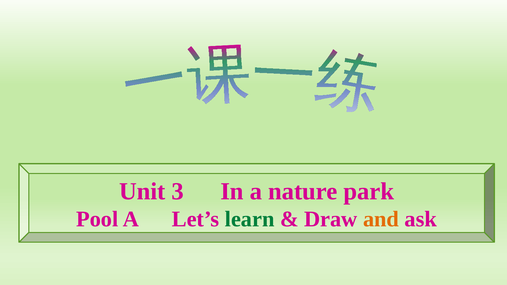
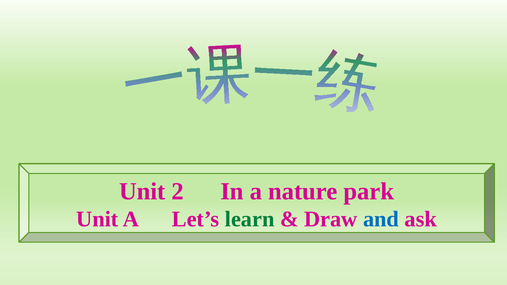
3: 3 -> 2 (178, 191)
Pool: Pool -> Unit (97, 219)
and colour: orange -> blue (381, 219)
